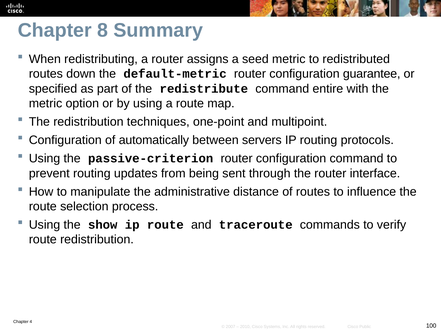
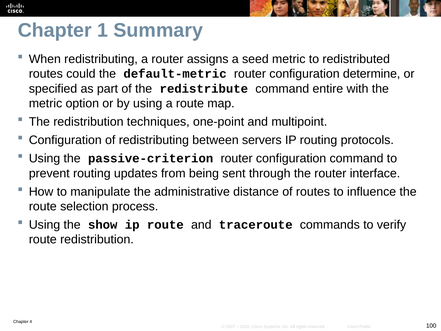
8: 8 -> 1 (103, 30)
down: down -> could (81, 74)
guarantee: guarantee -> determine (372, 74)
of automatically: automatically -> redistributing (154, 140)
